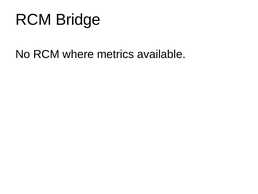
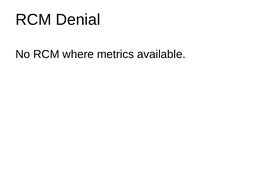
Bridge: Bridge -> Denial (78, 20)
